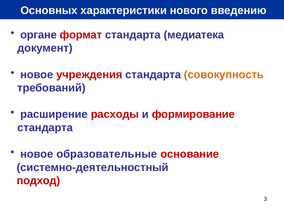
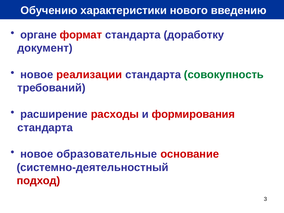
Основных: Основных -> Обучению (49, 10)
медиатека: медиатека -> доработку (194, 35)
учреждения: учреждения -> реализации (89, 75)
совокупность colour: orange -> green (224, 75)
формирование: формирование -> формирования (193, 114)
